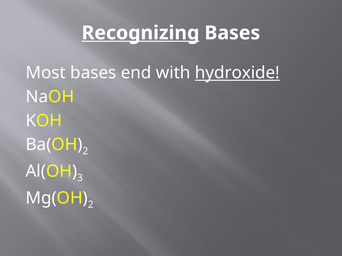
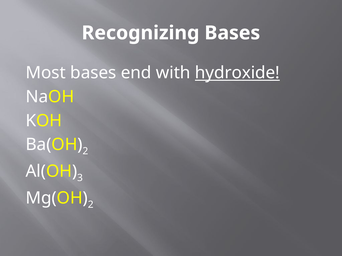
Recognizing underline: present -> none (140, 33)
